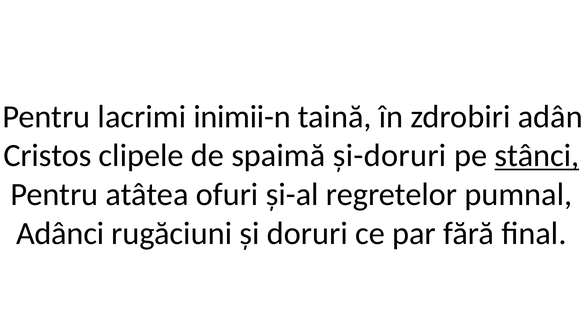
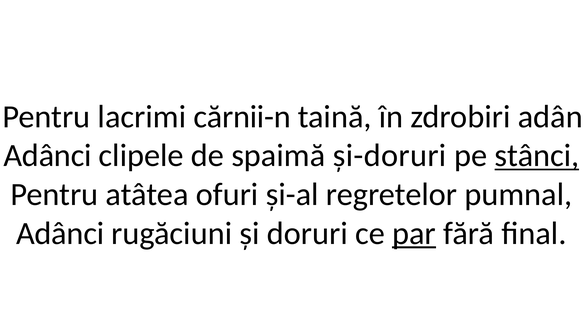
inimii-n: inimii-n -> cărnii-n (242, 117)
Cristos: Cristos -> Adânci (48, 156)
par underline: none -> present (414, 233)
